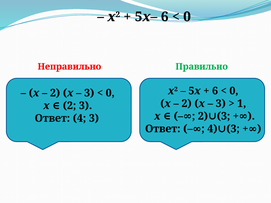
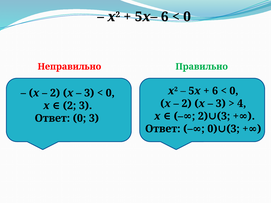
1: 1 -> 4 (242, 104)
Ответ 4: 4 -> 0 (79, 118)
4: 4 -> 0 (212, 129)
